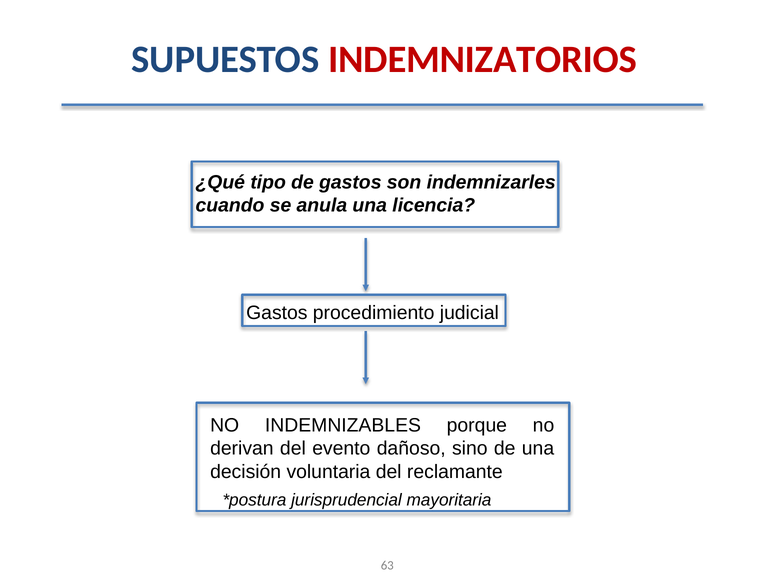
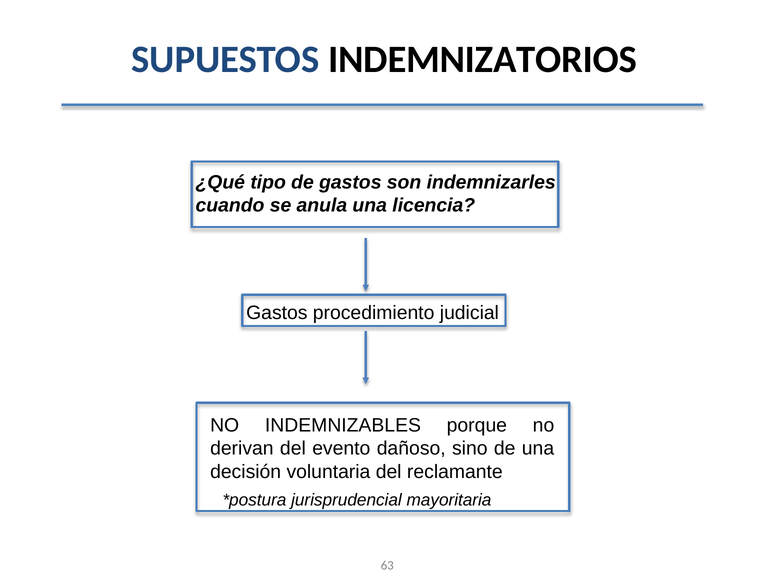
INDEMNIZATORIOS colour: red -> black (483, 60)
